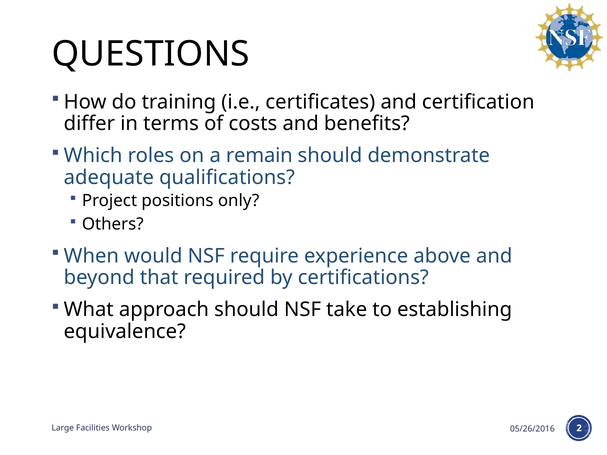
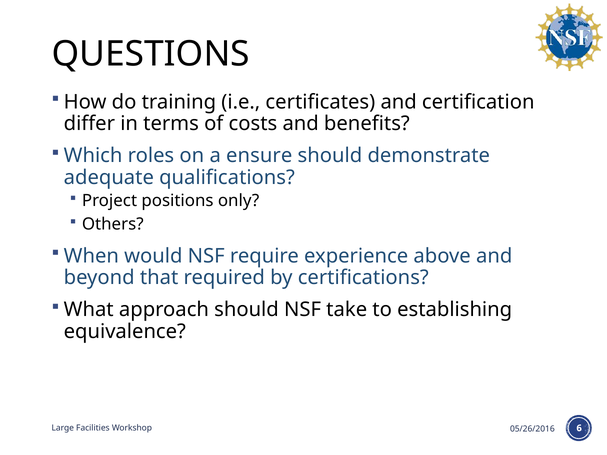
remain: remain -> ensure (259, 156)
2: 2 -> 6 (579, 428)
